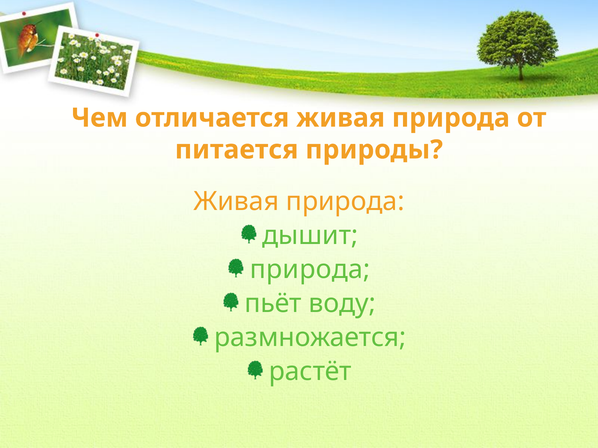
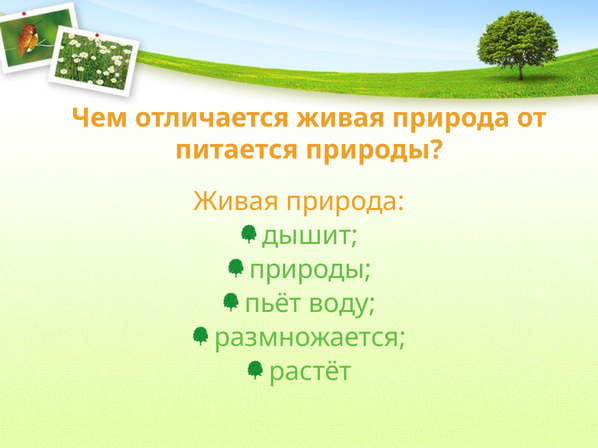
природа: природа -> природы (310, 270)
